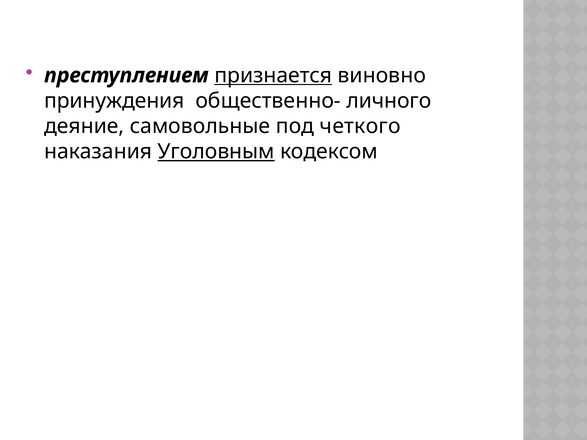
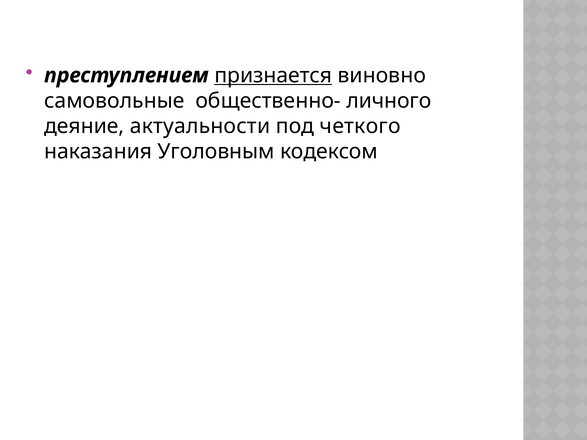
принуждения: принуждения -> самовольные (114, 101)
самовольные: самовольные -> актуальности (200, 126)
Уголовным underline: present -> none (216, 152)
